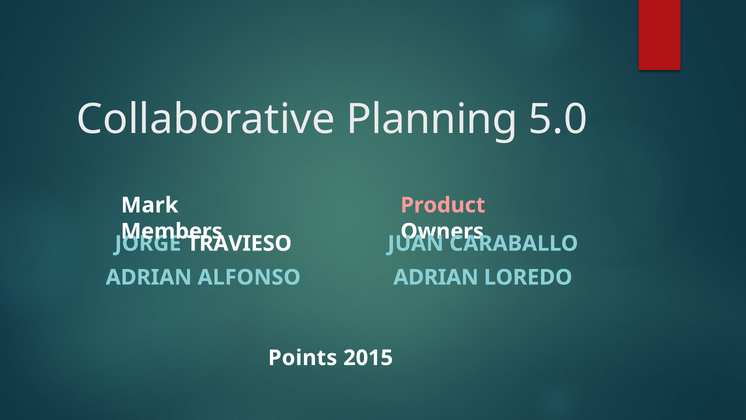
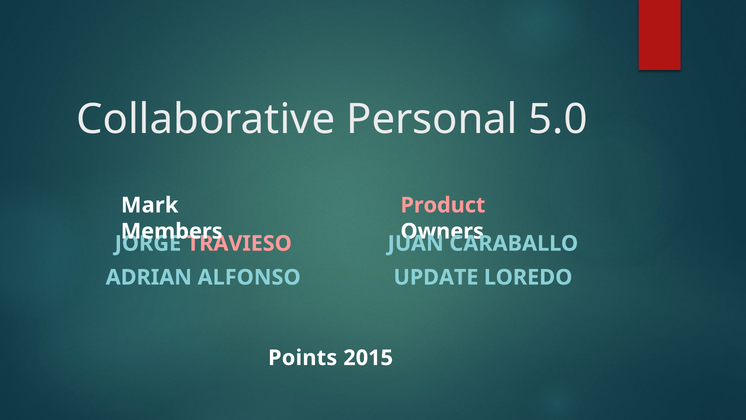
Planning: Planning -> Personal (432, 119)
TRAVIESO colour: white -> pink (239, 243)
ADRIAN: ADRIAN -> UPDATE (436, 277)
